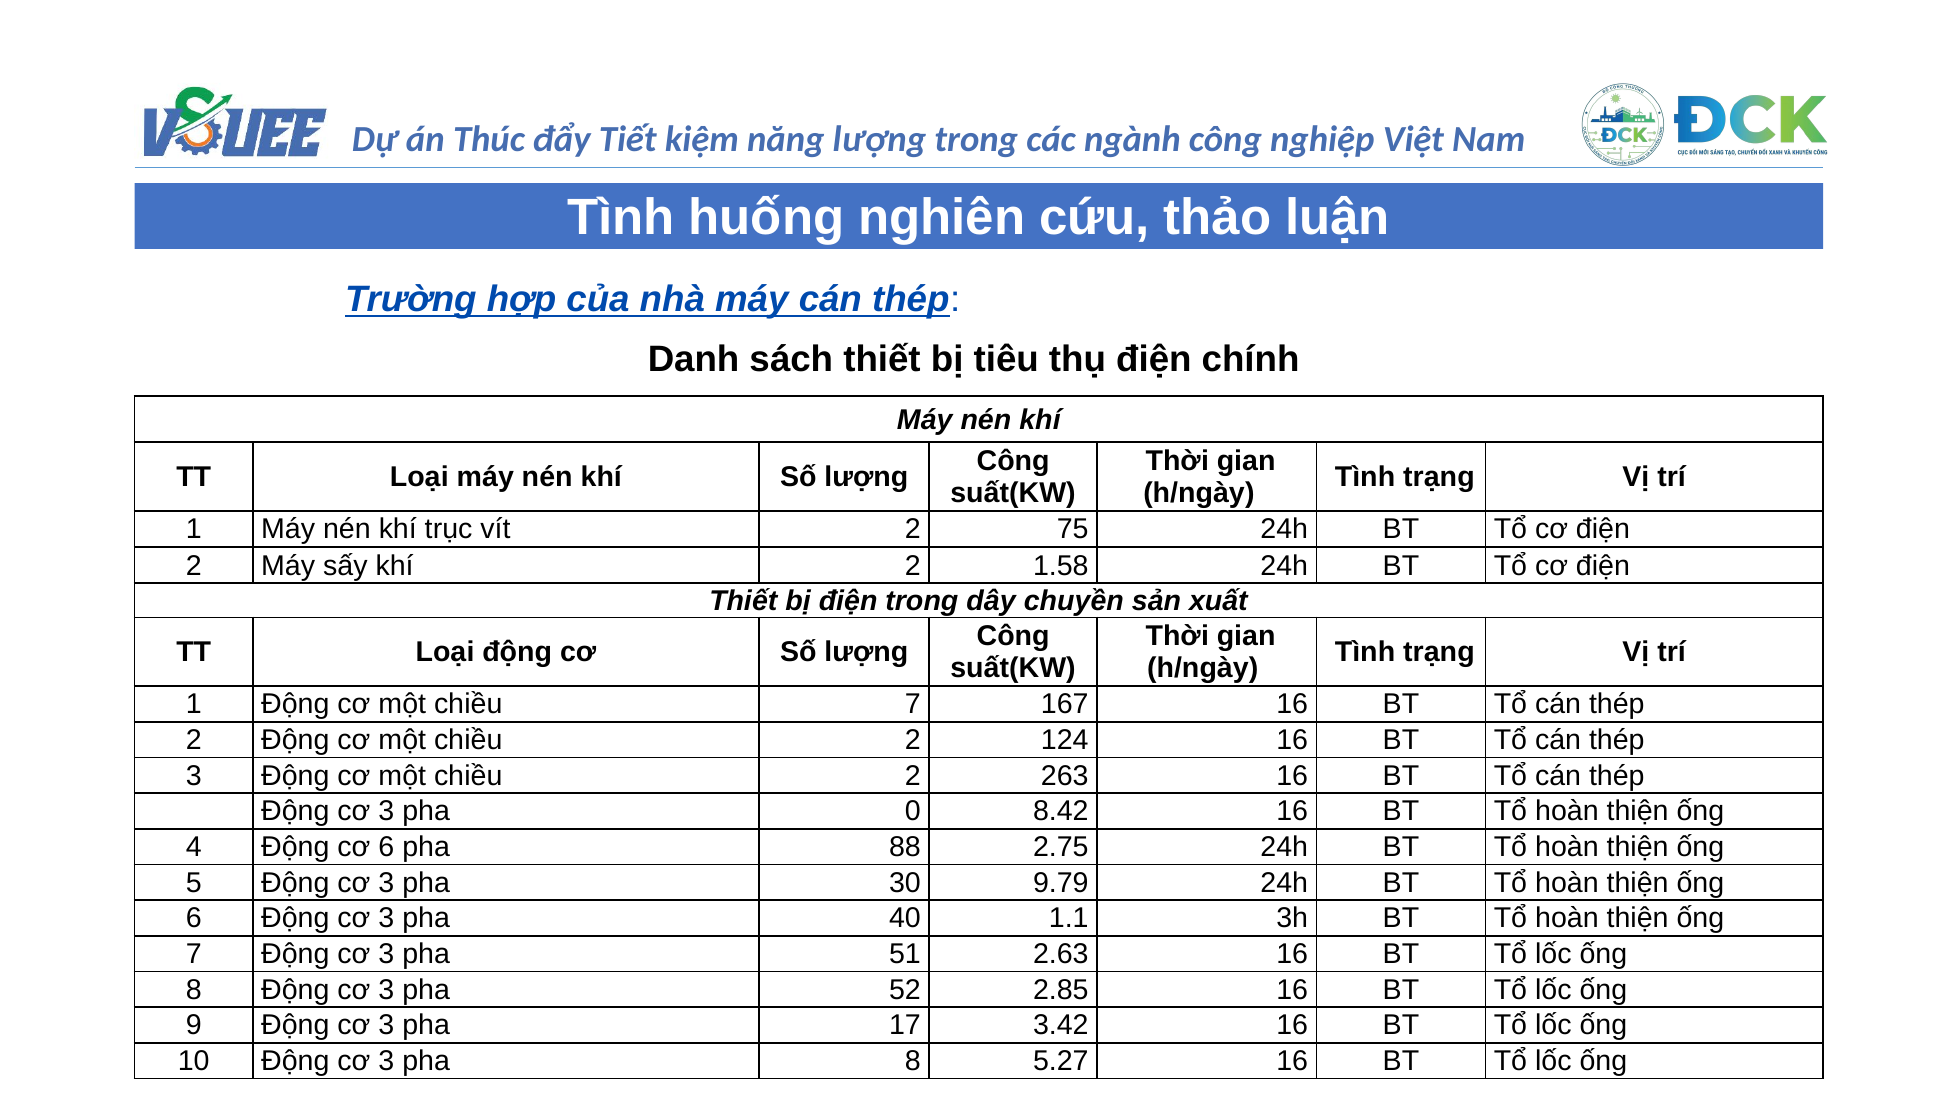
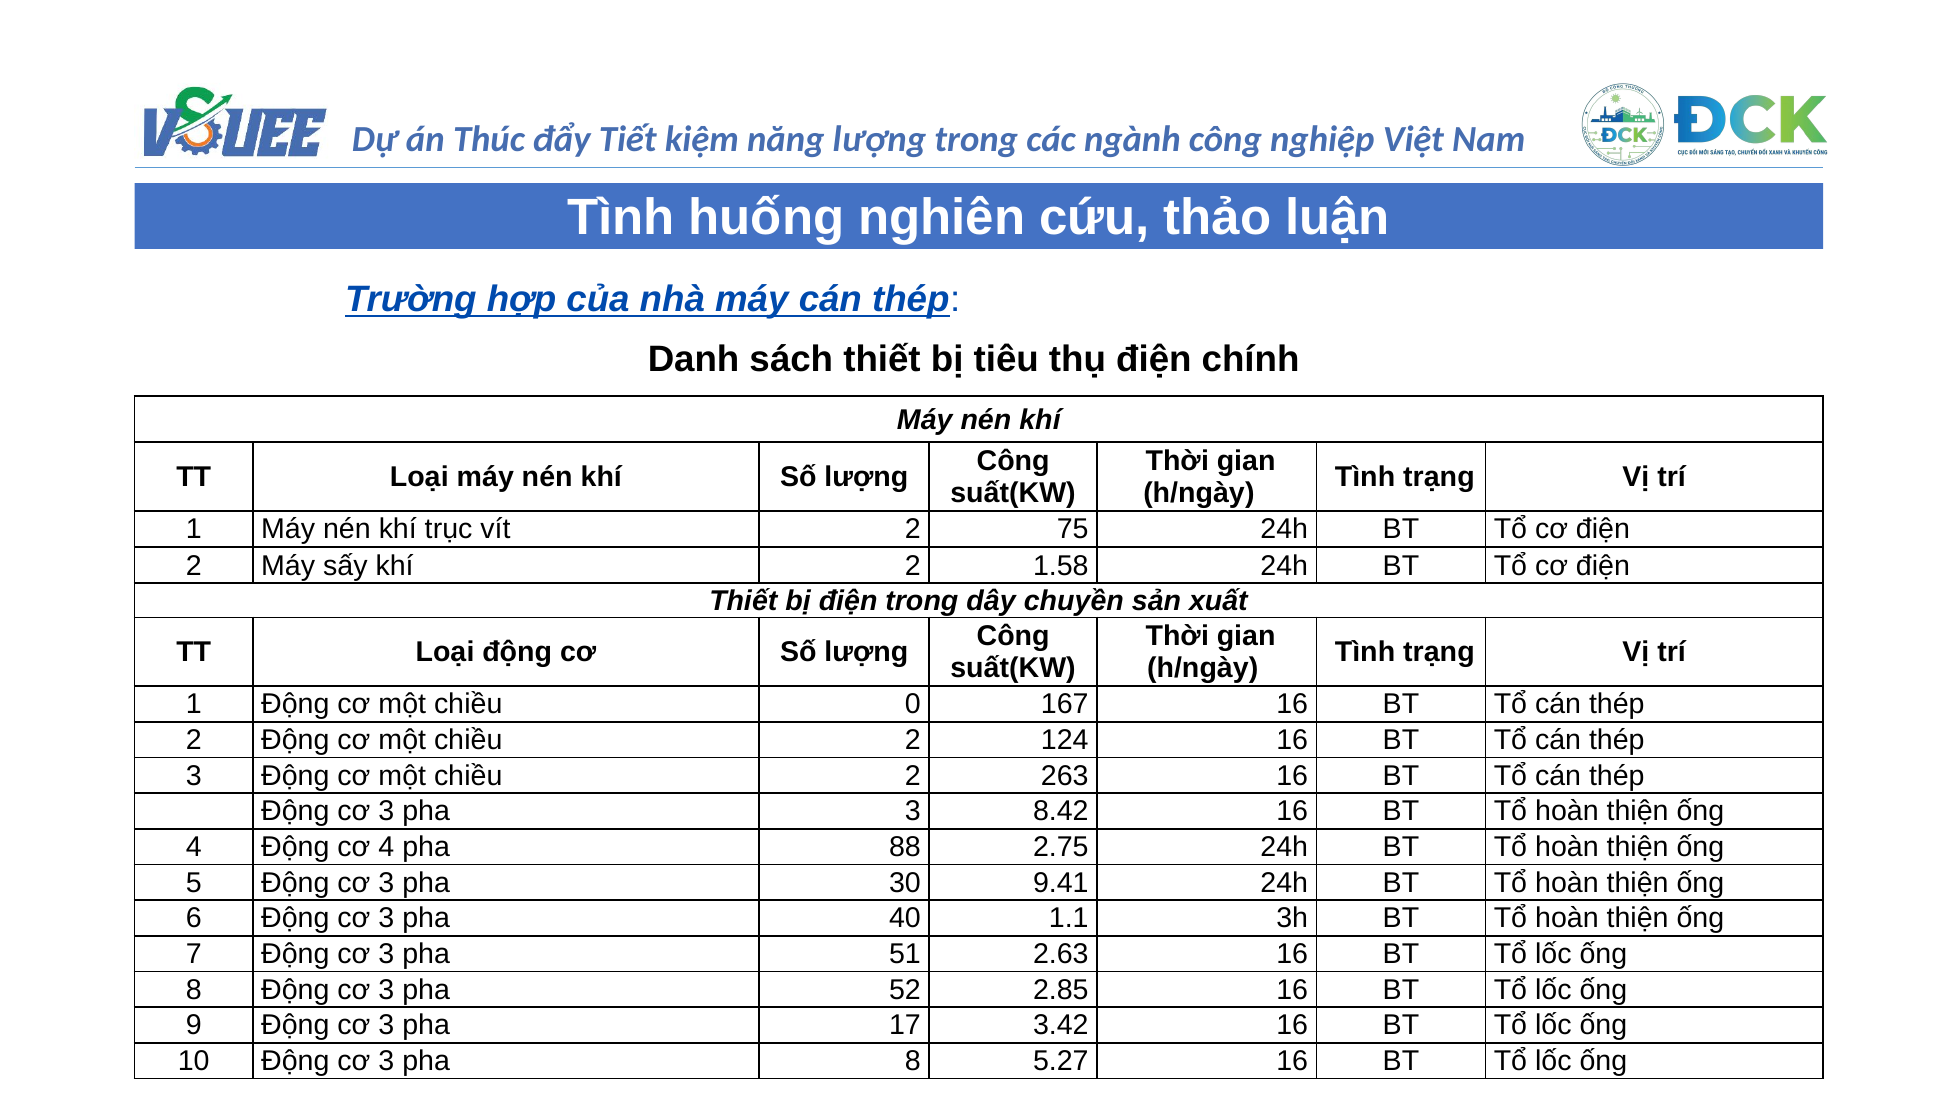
chiều 7: 7 -> 0 (913, 705)
pha 0: 0 -> 3 (913, 812)
cơ 6: 6 -> 4 (386, 847)
9.79: 9.79 -> 9.41 (1061, 883)
